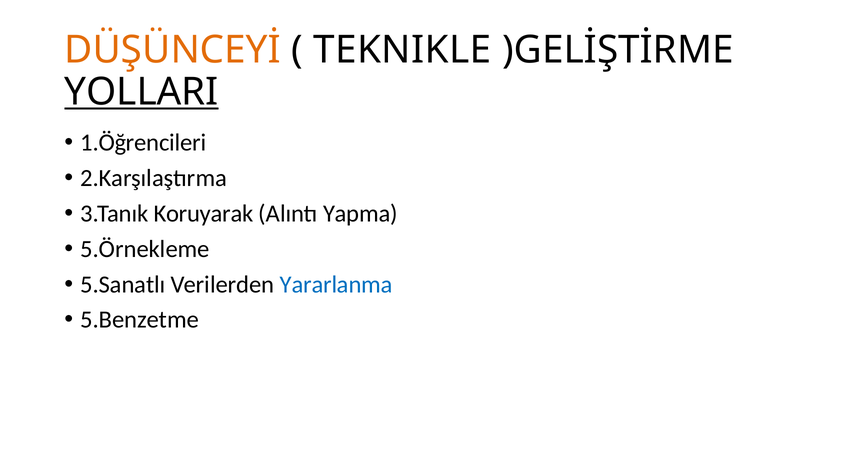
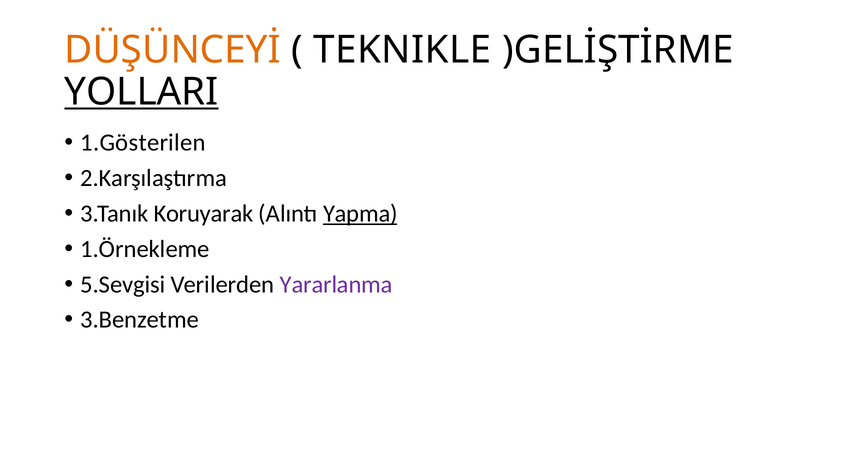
1.Öğrencileri: 1.Öğrencileri -> 1.Gösterilen (143, 143)
Yapma underline: none -> present (360, 214)
5.Örnekleme: 5.Örnekleme -> 1.Örnekleme (145, 249)
5.Sanatlı: 5.Sanatlı -> 5.Sevgisi (123, 285)
Yararlanma colour: blue -> purple (336, 285)
5.Benzetme: 5.Benzetme -> 3.Benzetme (140, 320)
